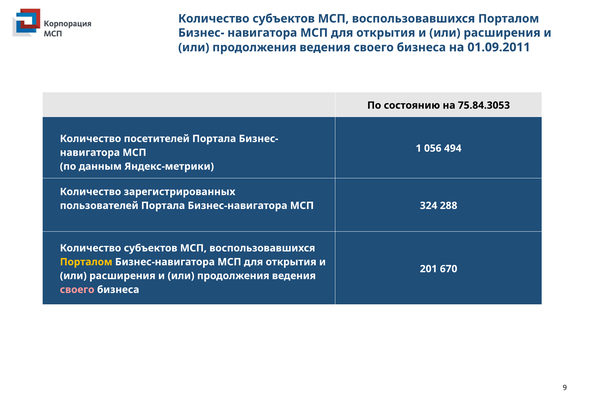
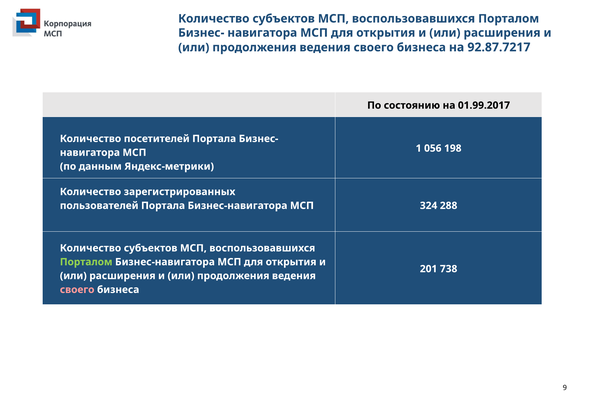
01.09.2011: 01.09.2011 -> 92.87.7217 (499, 47)
75.84.3053: 75.84.3053 -> 01.99.2017 (484, 105)
494: 494 -> 198 (453, 148)
Порталом colour: yellow -> light green (86, 262)
670: 670 -> 738 (449, 269)
